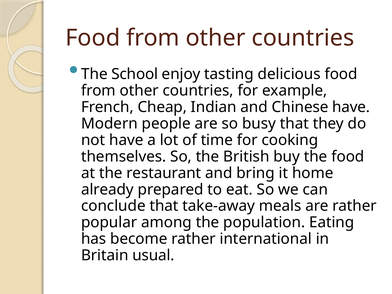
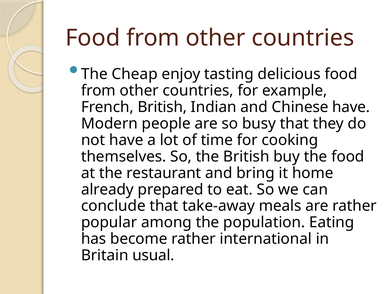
School: School -> Cheap (135, 74)
French Cheap: Cheap -> British (162, 107)
